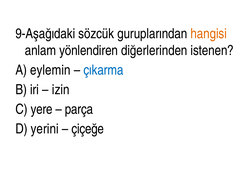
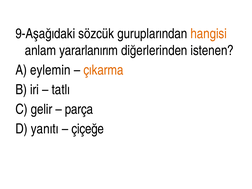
yönlendiren: yönlendiren -> yararlanırım (89, 50)
çıkarma colour: blue -> orange (103, 70)
izin: izin -> tatlı (61, 90)
yere: yere -> gelir (41, 109)
yerini: yerini -> yanıtı (45, 129)
